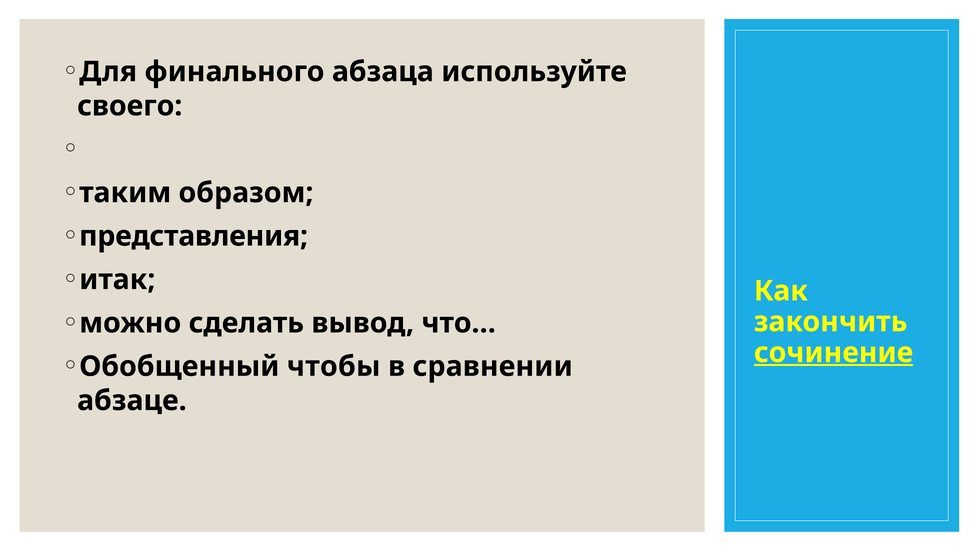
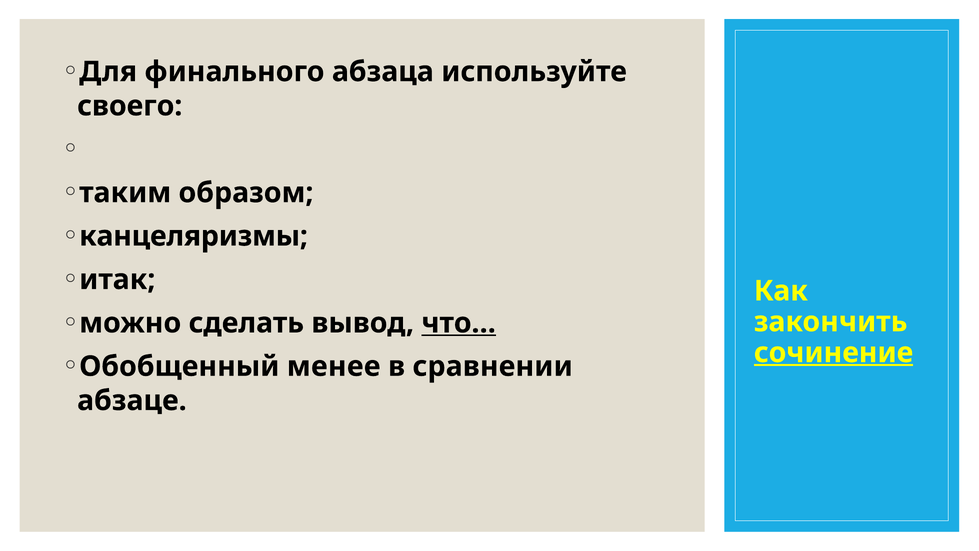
представления: представления -> канцеляризмы (194, 236)
что… underline: none -> present (459, 323)
чтобы: чтобы -> менее (334, 366)
